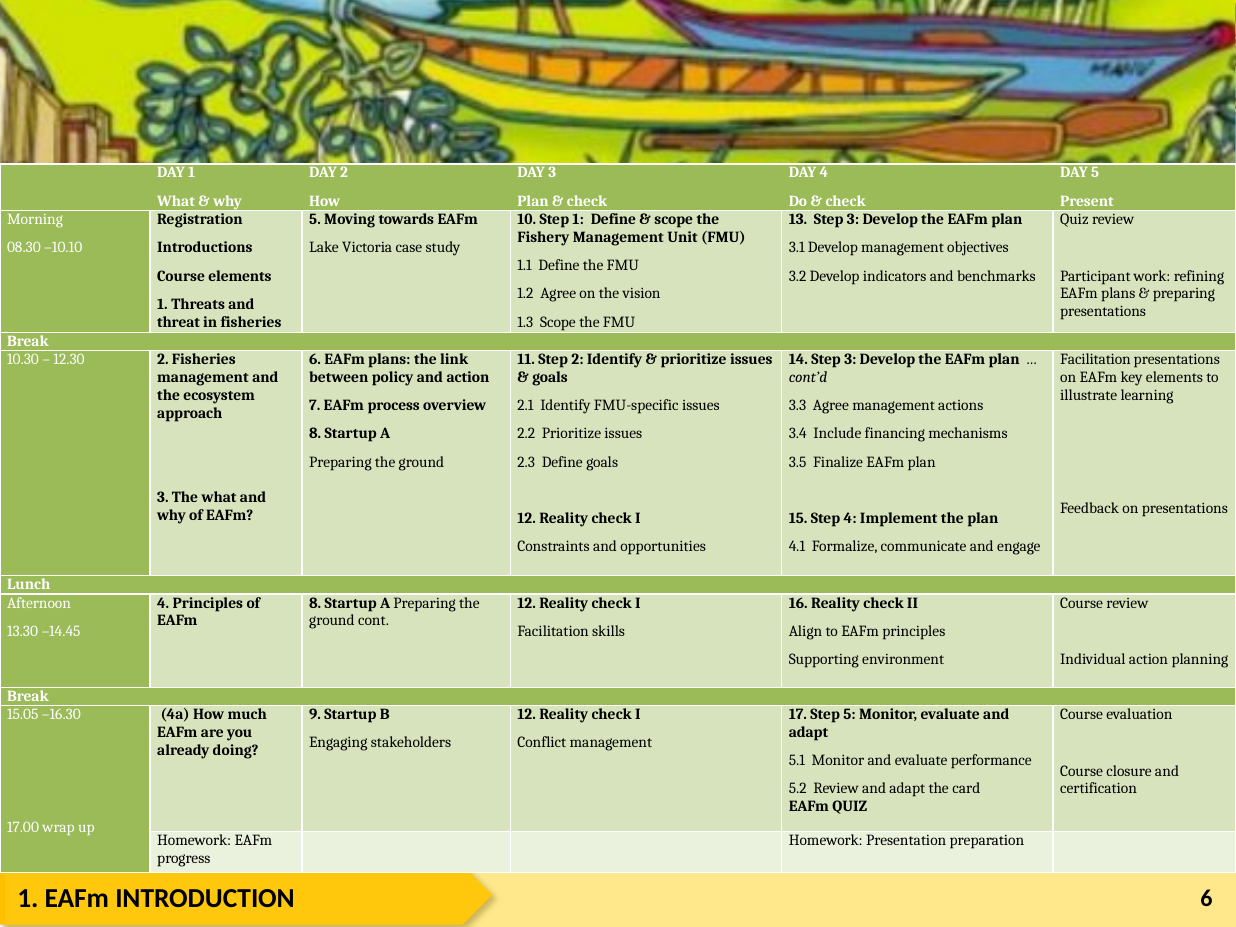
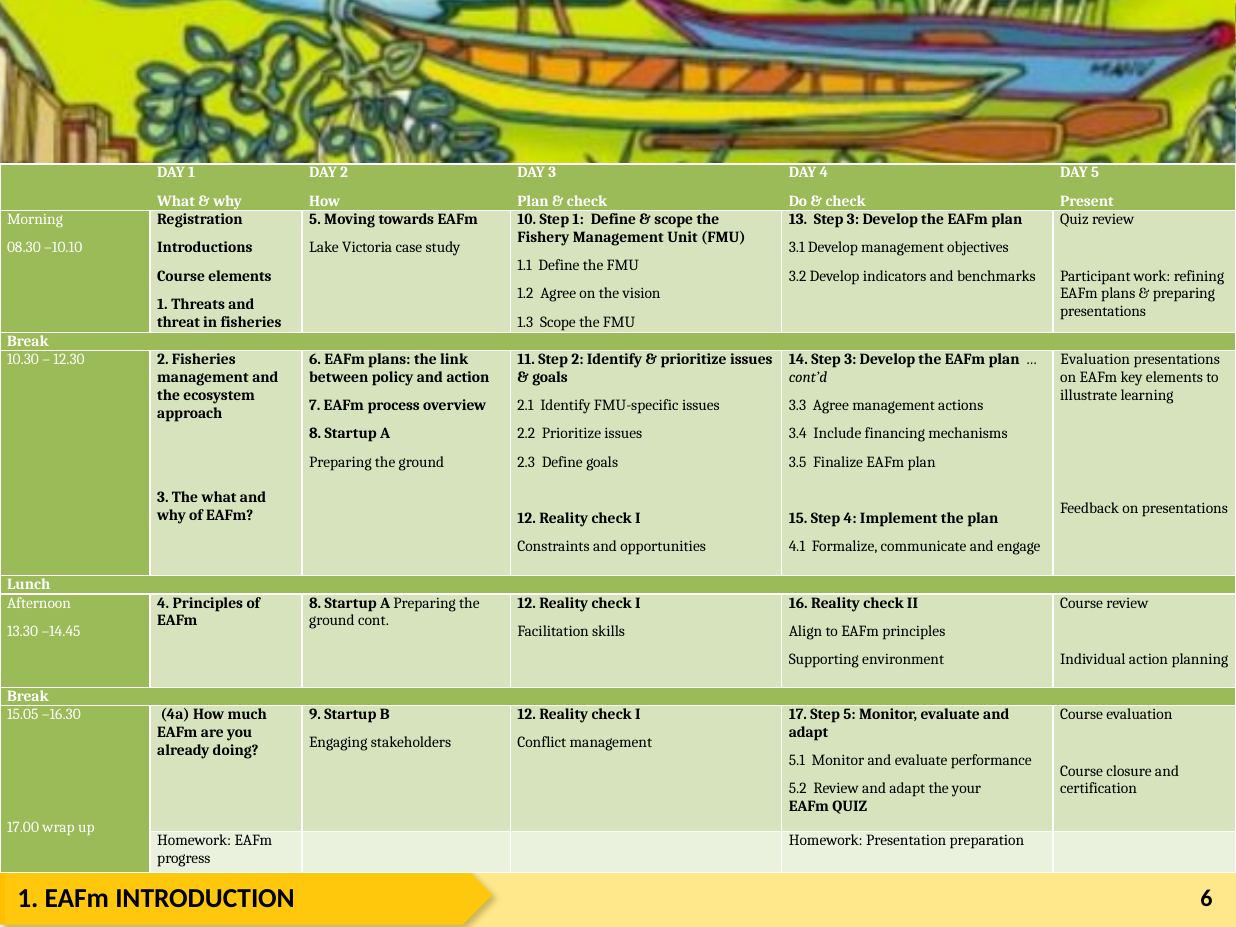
Facilitation: Facilitation -> Evaluation (1095, 359)
card: card -> your (966, 789)
